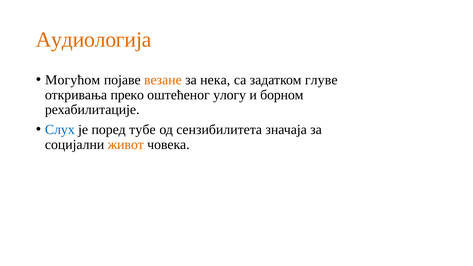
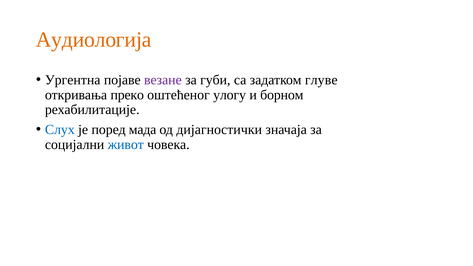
Могућом: Могућом -> Ургентна (73, 80)
везане colour: orange -> purple (163, 80)
нека: нека -> губи (215, 80)
тубе: тубе -> мада (143, 130)
сензибилитета: сензибилитета -> дијагностички (219, 130)
живот colour: orange -> blue (126, 145)
